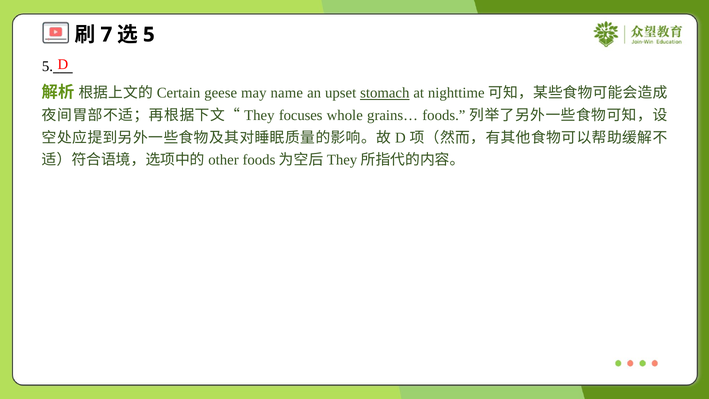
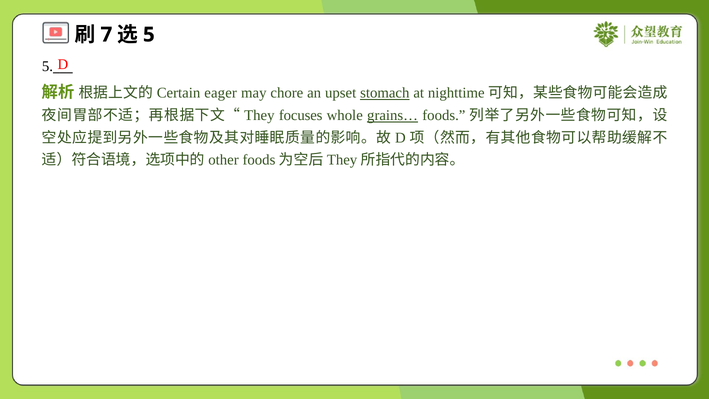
geese: geese -> eager (221, 93)
name: name -> chore (287, 93)
grains… underline: none -> present (393, 115)
